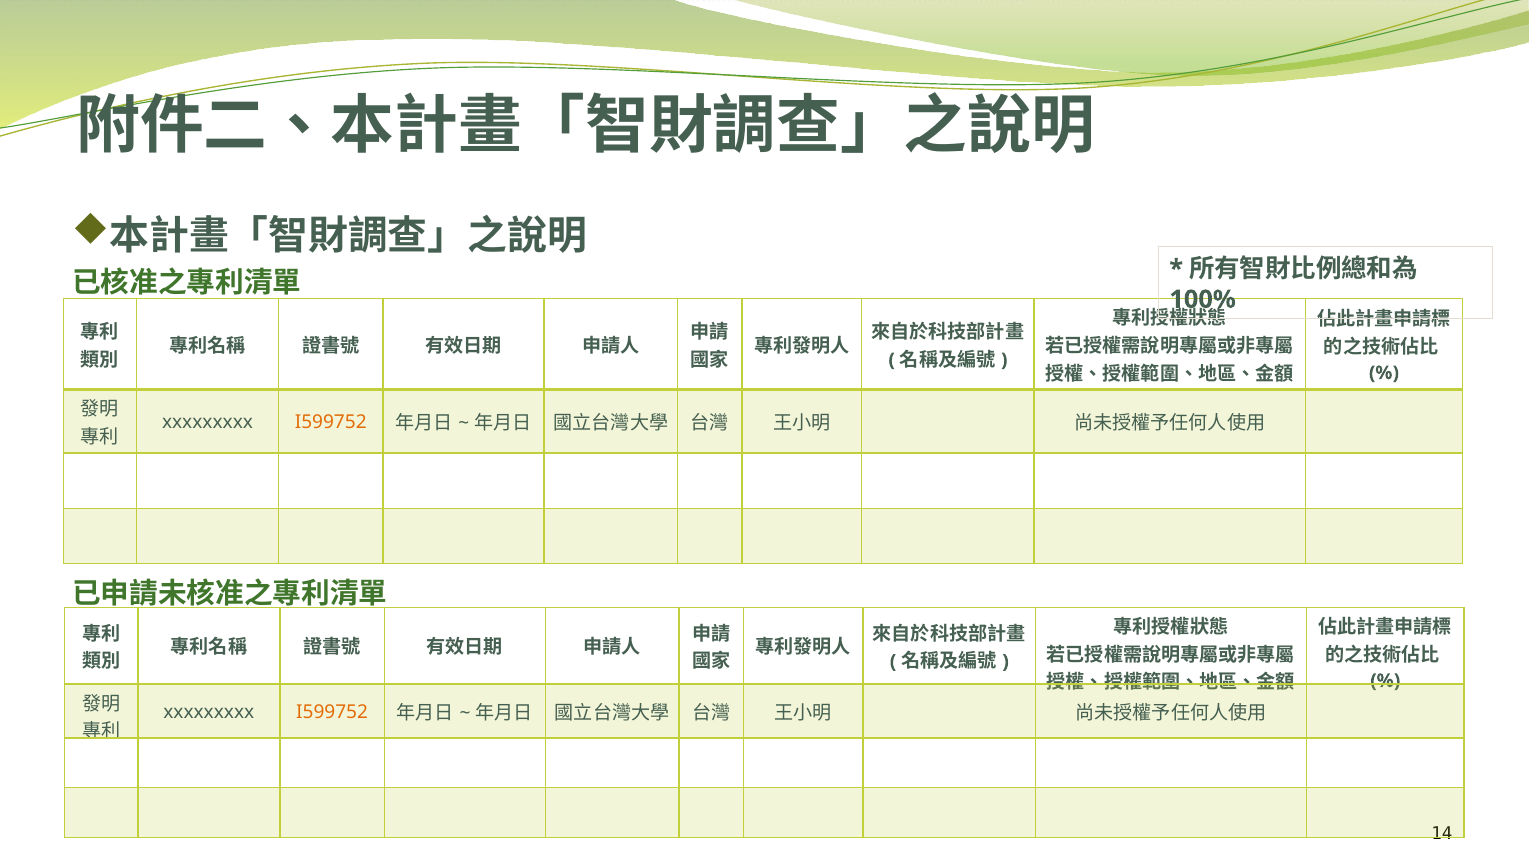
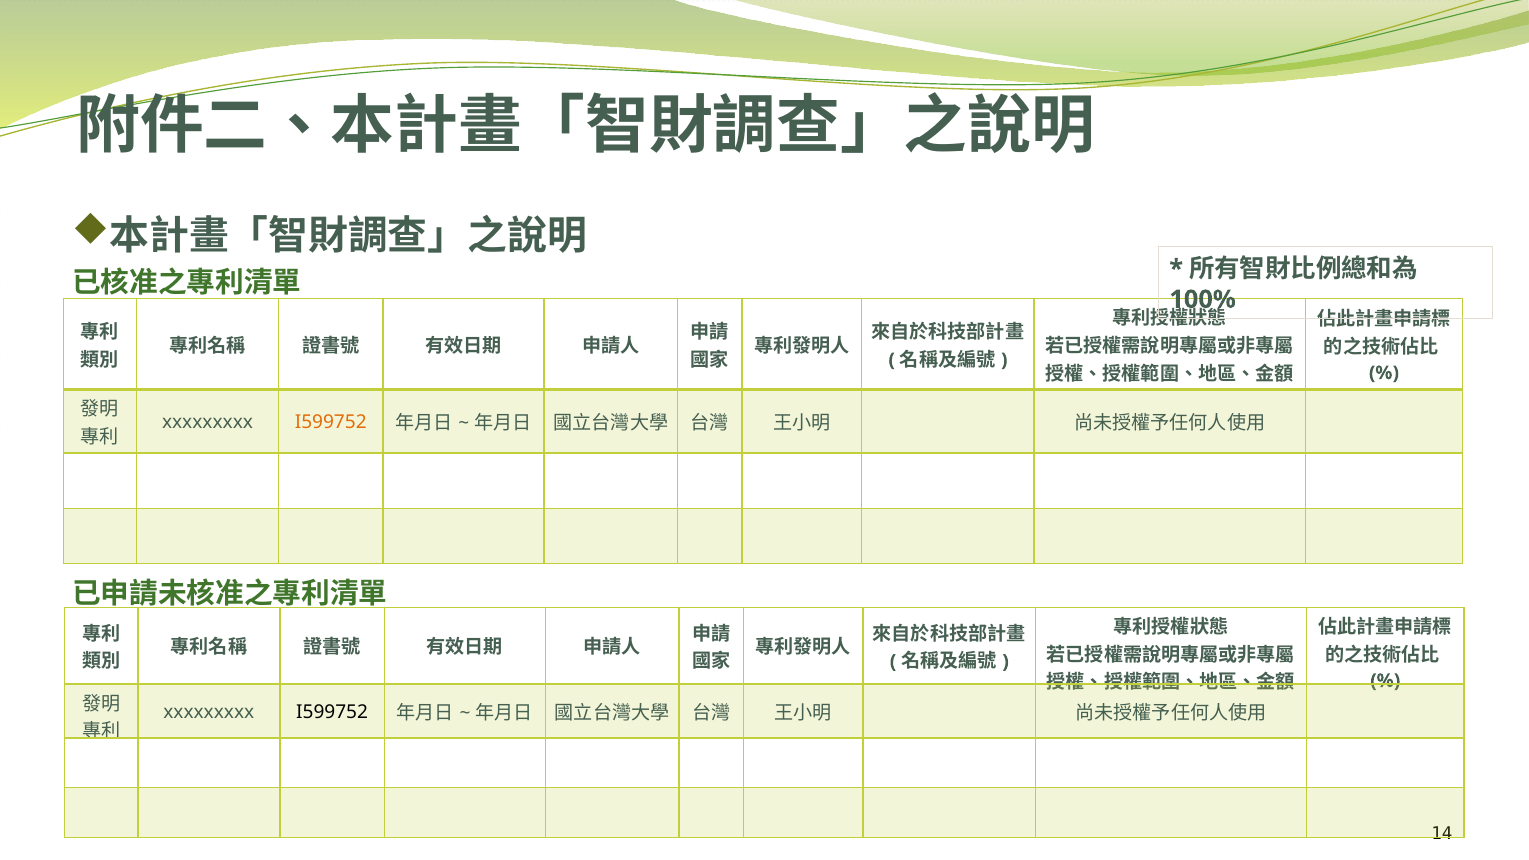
I599752 colour: orange -> black (332, 712)
